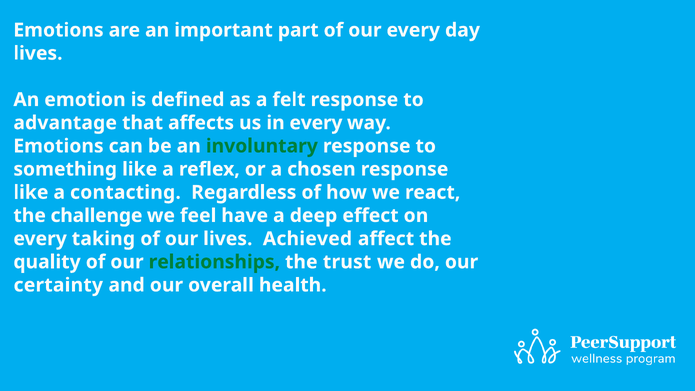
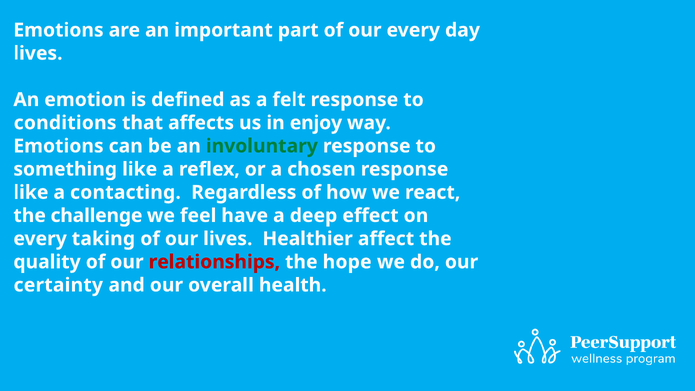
advantage: advantage -> conditions (65, 123)
in every: every -> enjoy (316, 123)
Achieved: Achieved -> Healthier (308, 239)
relationships colour: green -> red (214, 262)
trust: trust -> hope (347, 262)
